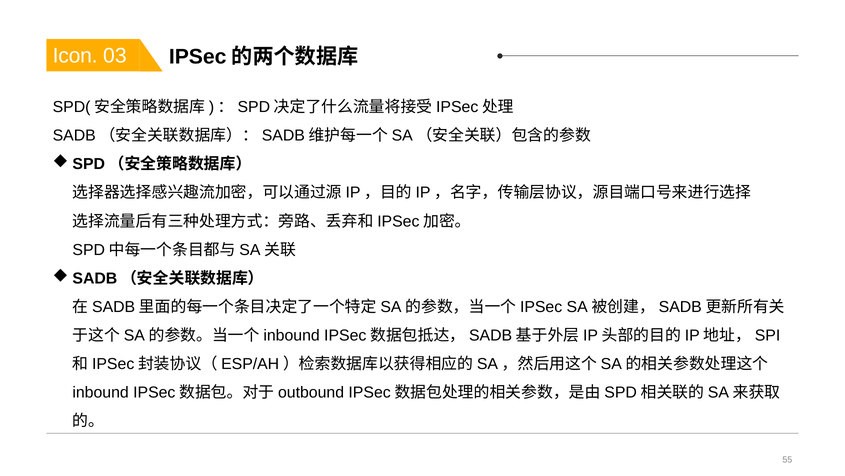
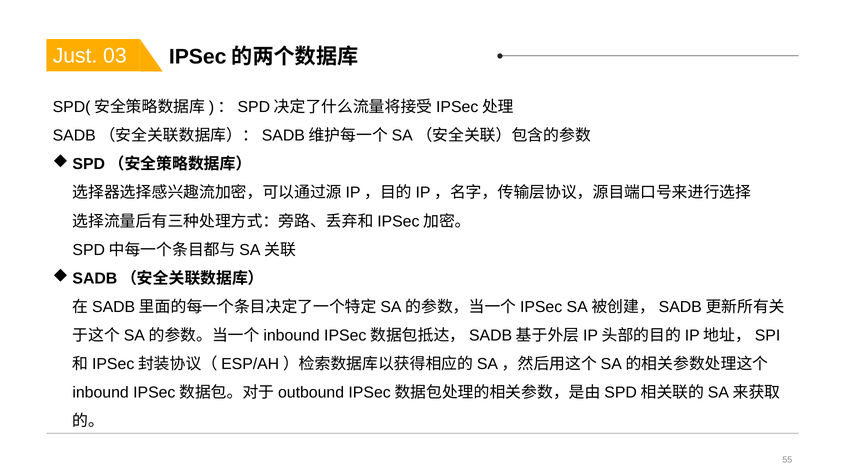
Icon: Icon -> Just (75, 56)
